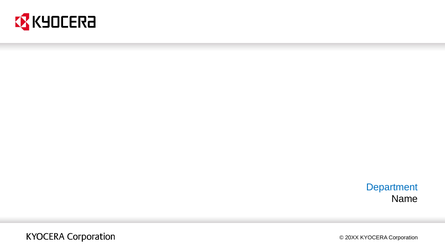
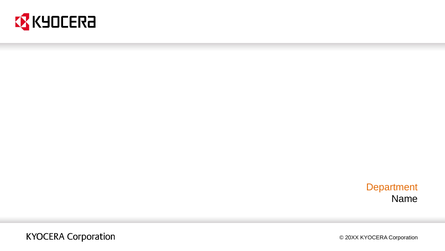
Department colour: blue -> orange (392, 187)
